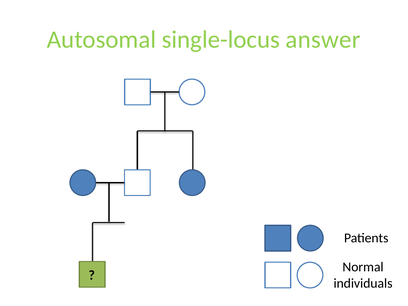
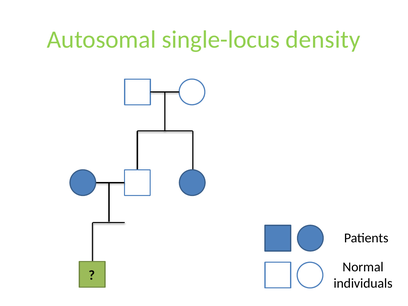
answer: answer -> density (323, 39)
